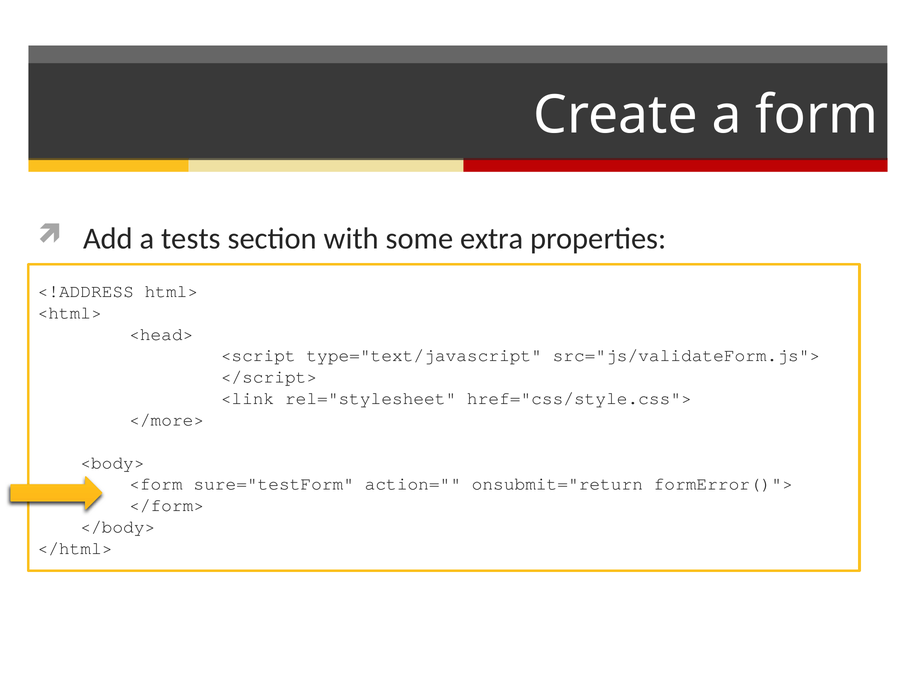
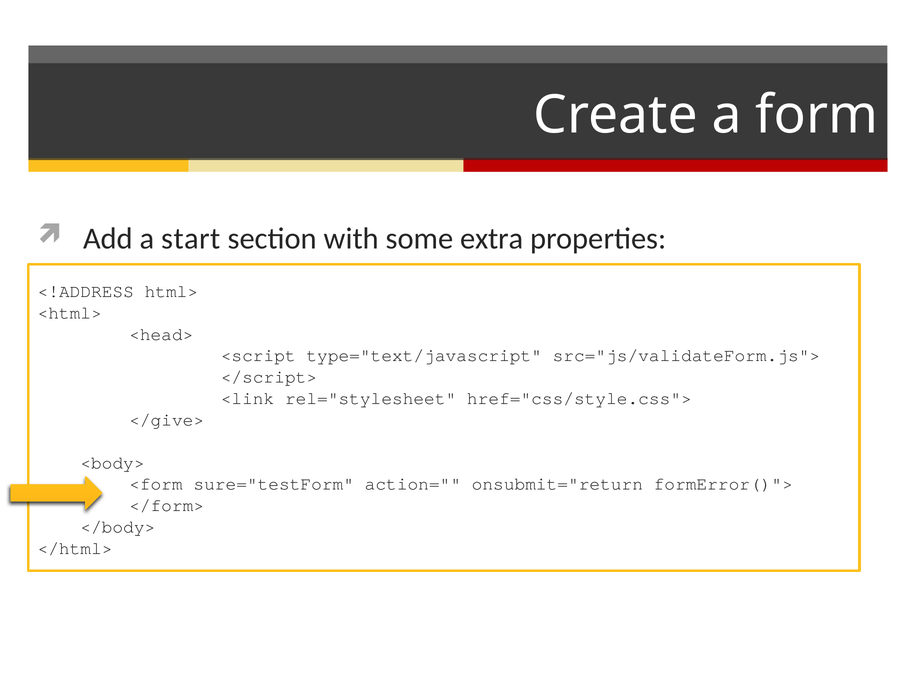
tests: tests -> start (191, 239)
</more>: </more> -> </give> (167, 420)
